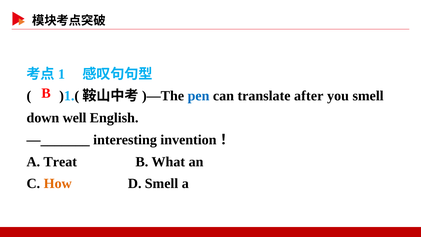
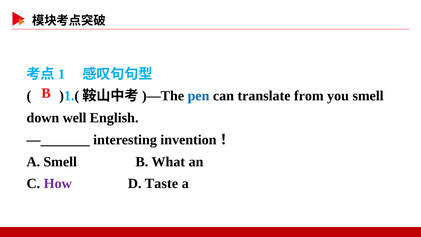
after: after -> from (309, 96)
A Treat: Treat -> Smell (60, 162)
How colour: orange -> purple (58, 183)
D Smell: Smell -> Taste (161, 183)
